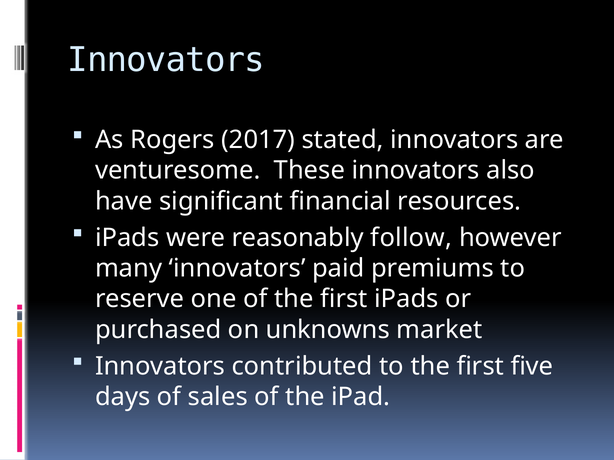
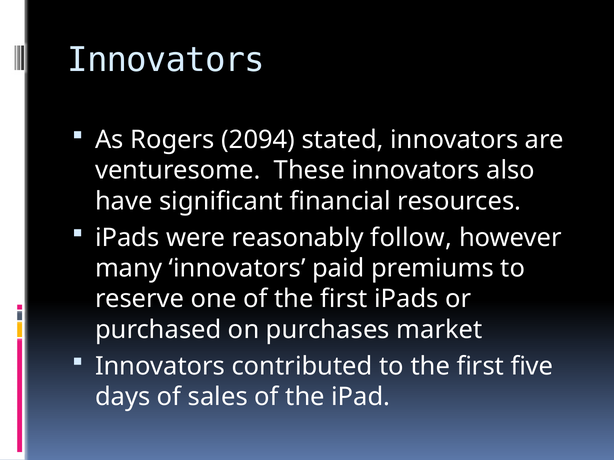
2017: 2017 -> 2094 (258, 140)
unknowns: unknowns -> purchases (328, 330)
